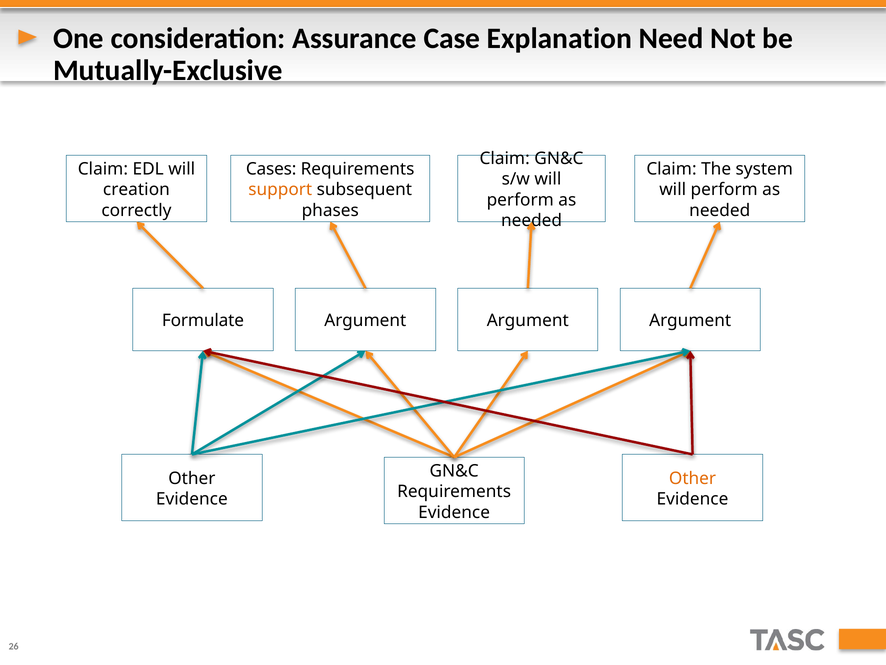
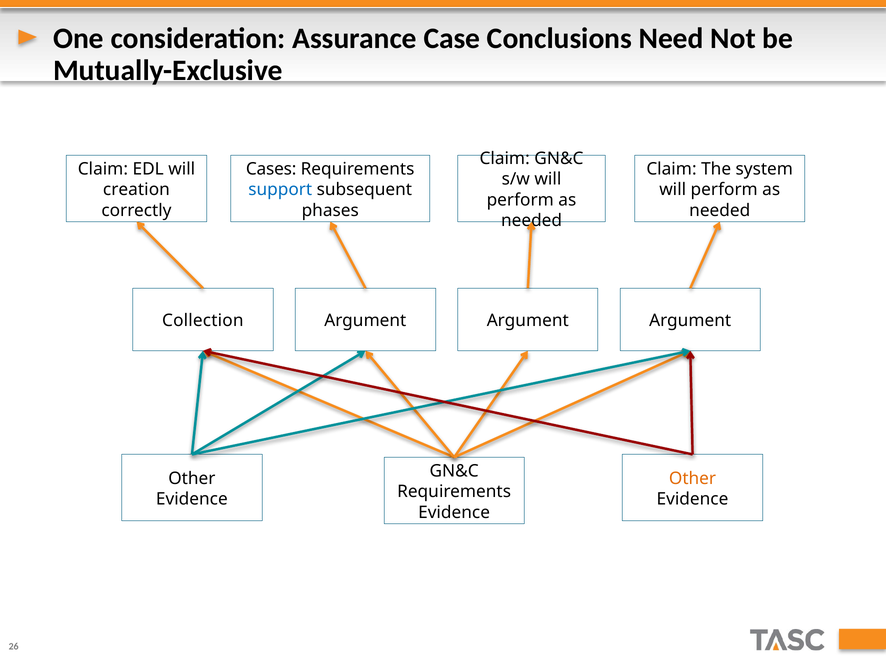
Explanation: Explanation -> Conclusions (559, 39)
support colour: orange -> blue (280, 189)
Formulate: Formulate -> Collection (203, 320)
